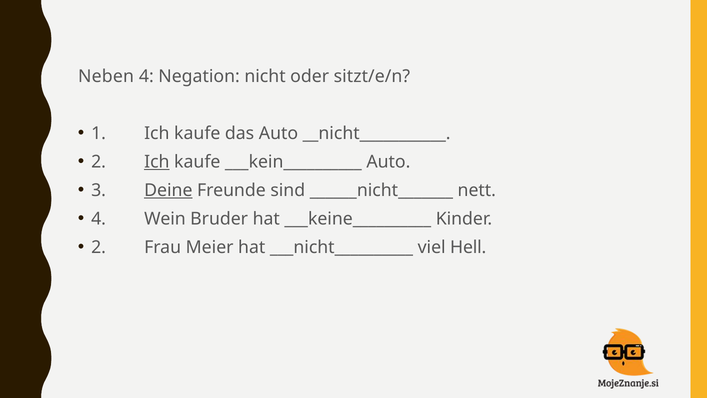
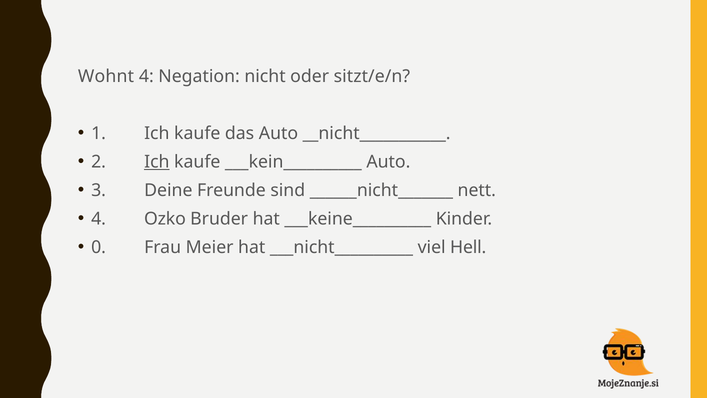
Neben: Neben -> Wohnt (106, 76)
Deine underline: present -> none (168, 190)
Wein: Wein -> Ozko (165, 219)
2: 2 -> 0 (99, 247)
